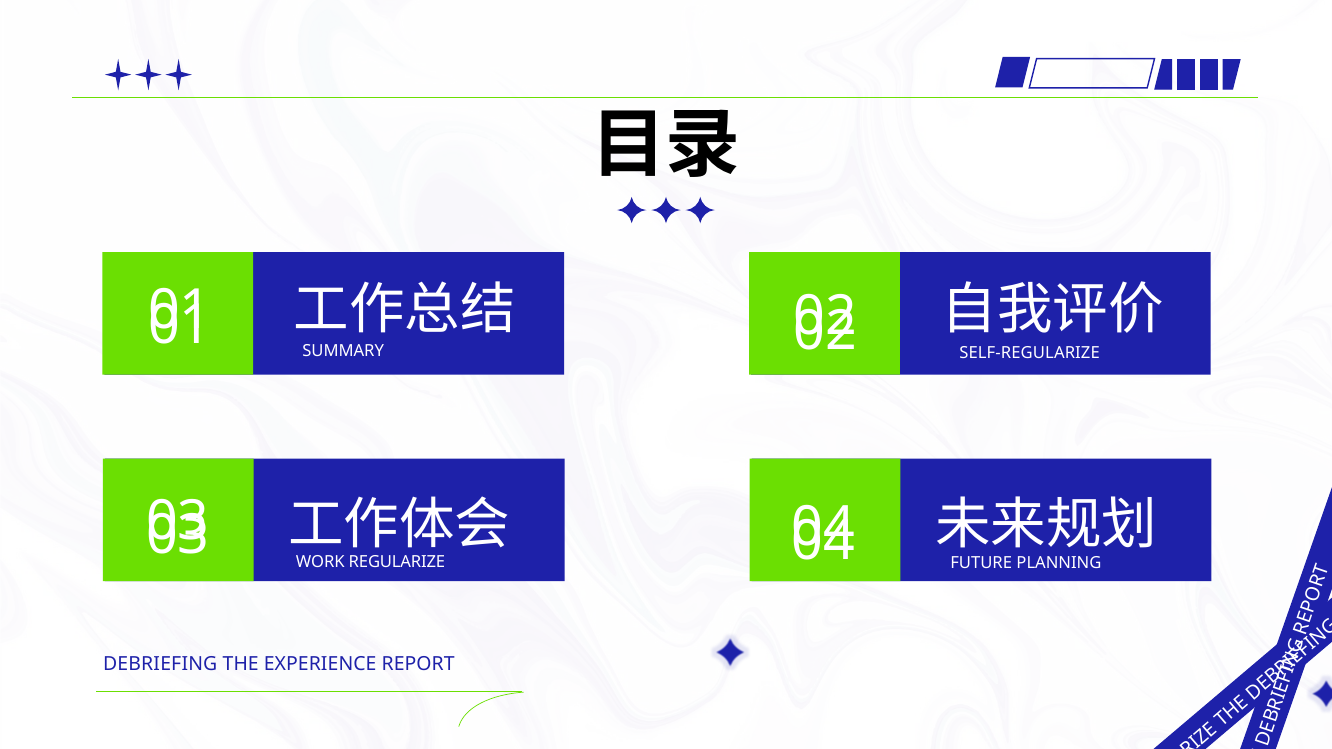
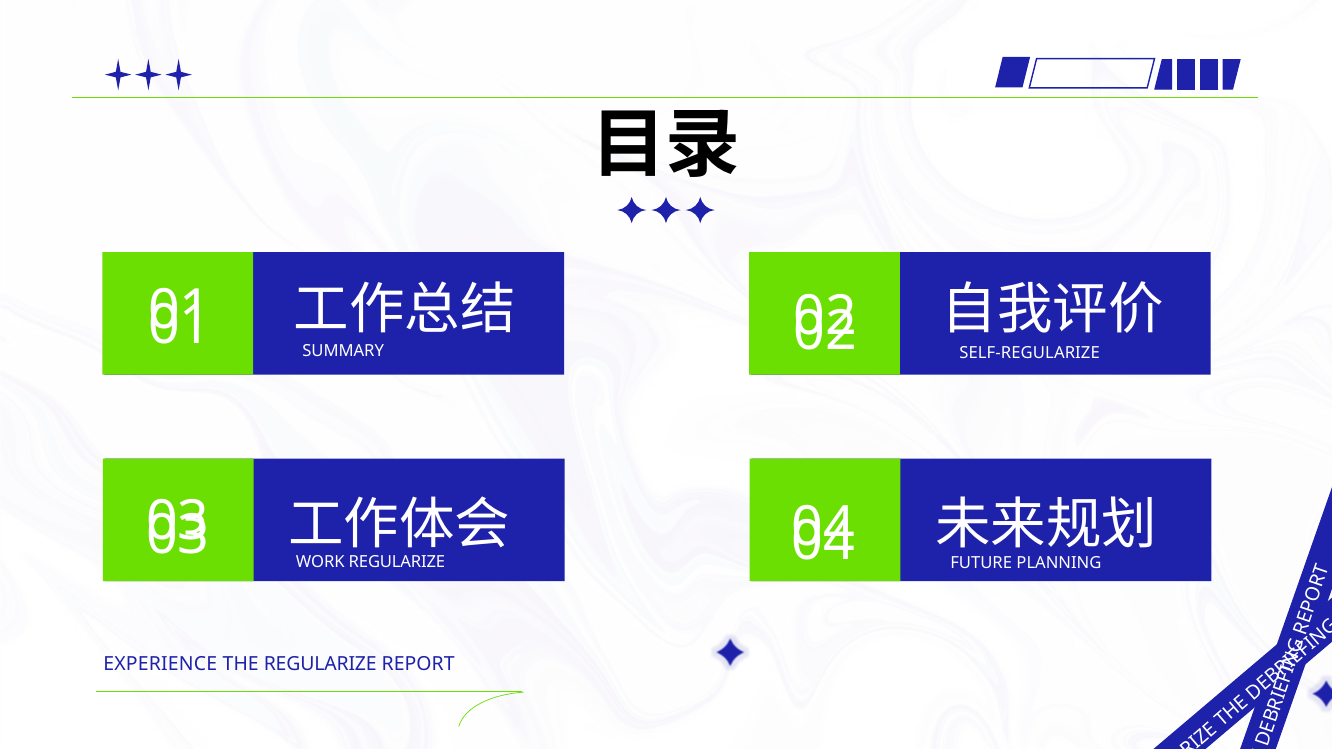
DEBRIEFING: DEBRIEFING -> EXPERIENCE (160, 664)
THE EXPERIENCE: EXPERIENCE -> REGULARIZE (320, 664)
